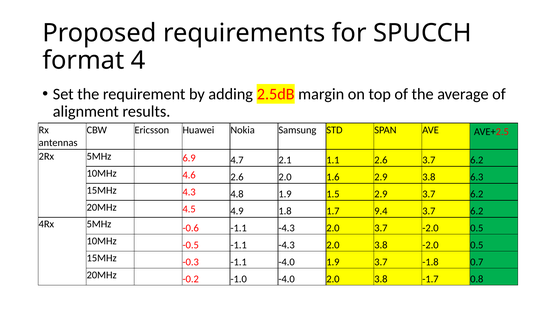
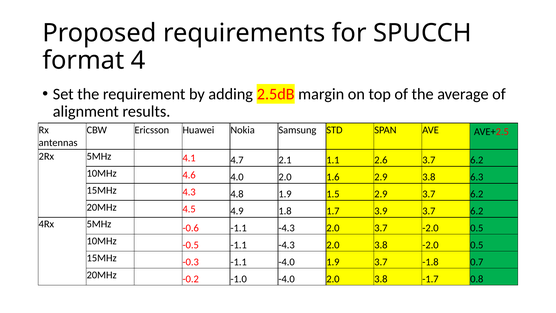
6.9: 6.9 -> 4.1 (189, 158)
4.6 2.6: 2.6 -> 4.0 (237, 177)
9.4: 9.4 -> 3.9 (381, 211)
